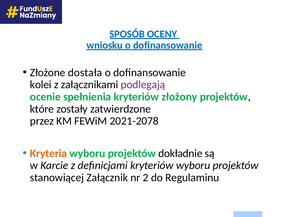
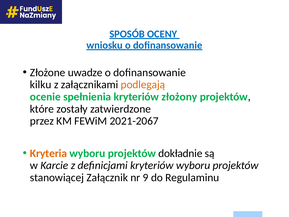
dostała: dostała -> uwadze (85, 72)
kolei: kolei -> kilku (41, 85)
podlegają colour: purple -> orange (143, 85)
2021-2078: 2021-2078 -> 2021-2067 (134, 121)
2: 2 -> 9 (146, 177)
